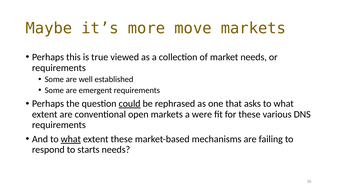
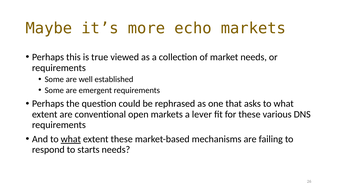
move: move -> echo (193, 28)
could underline: present -> none (130, 103)
were: were -> lever (202, 114)
